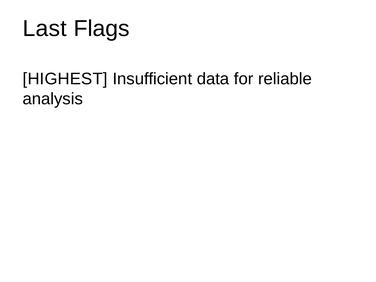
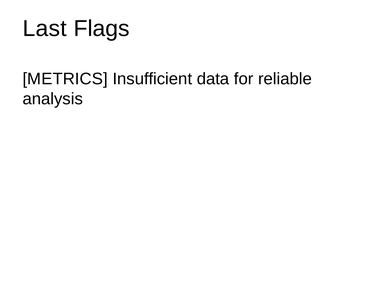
HIGHEST: HIGHEST -> METRICS (65, 79)
